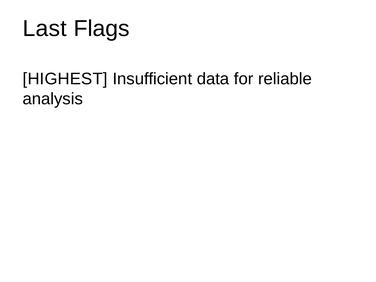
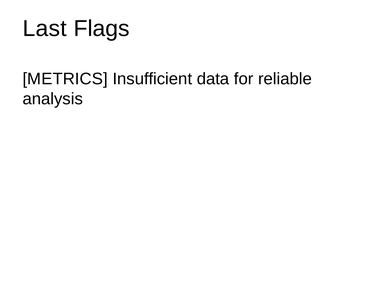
HIGHEST: HIGHEST -> METRICS (65, 79)
